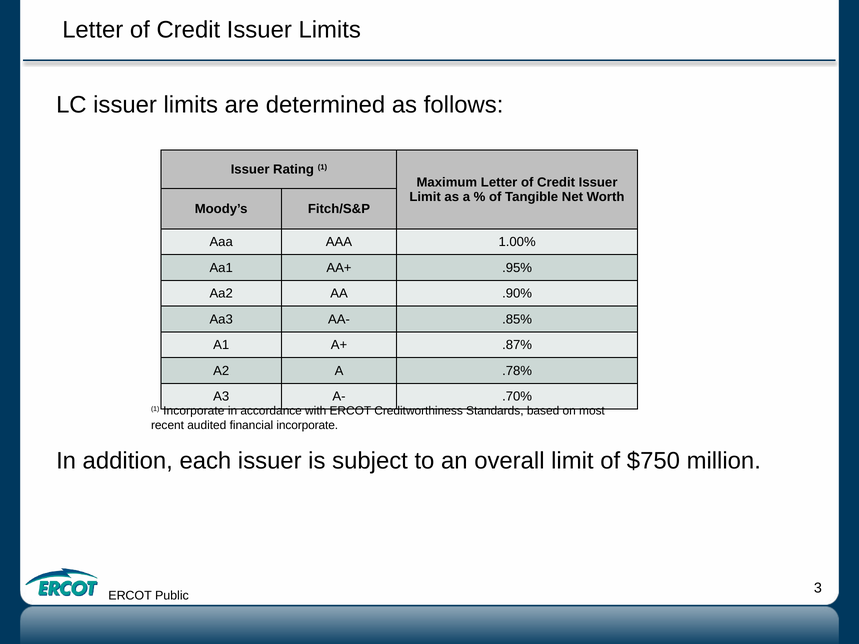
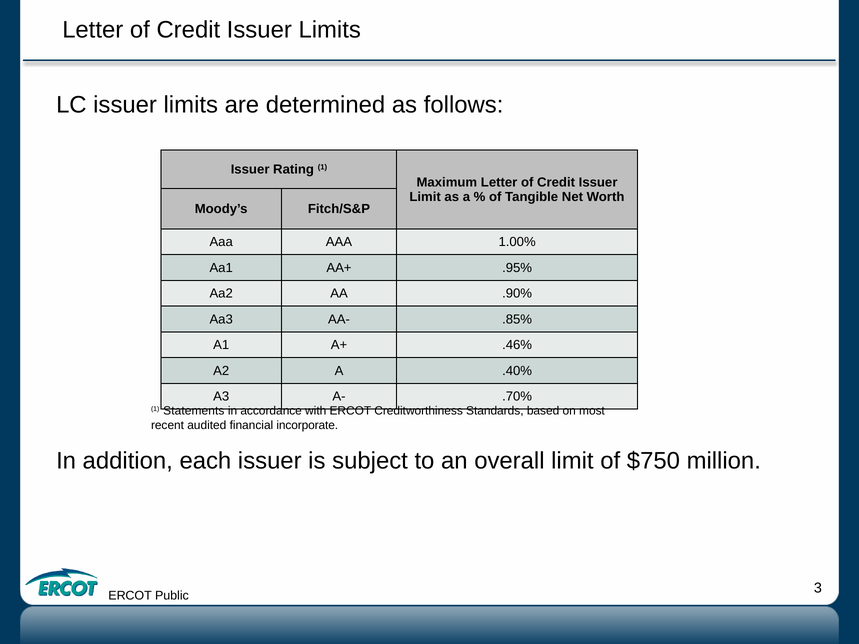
.87%: .87% -> .46% (517, 345)
.78%: .78% -> .40% (517, 371)
1 Incorporate: Incorporate -> Statements (194, 411)
